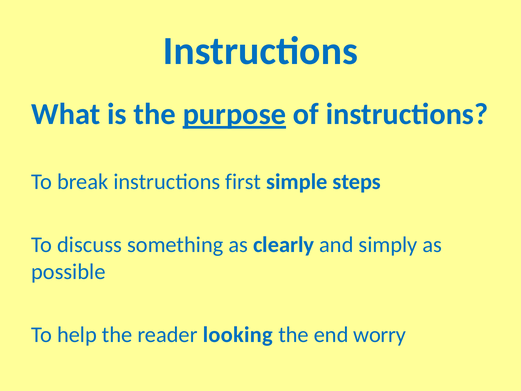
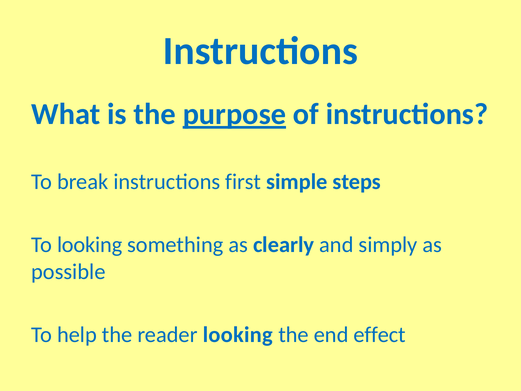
To discuss: discuss -> looking (90, 245)
worry: worry -> effect (380, 335)
